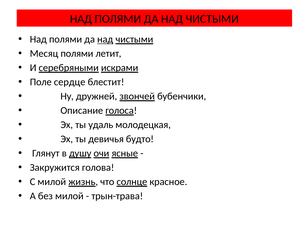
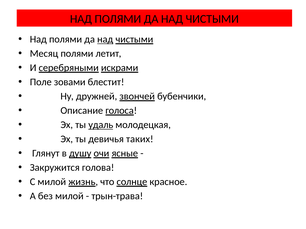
сердце: сердце -> зовами (70, 82)
удаль underline: none -> present (101, 125)
будто: будто -> таких (140, 139)
